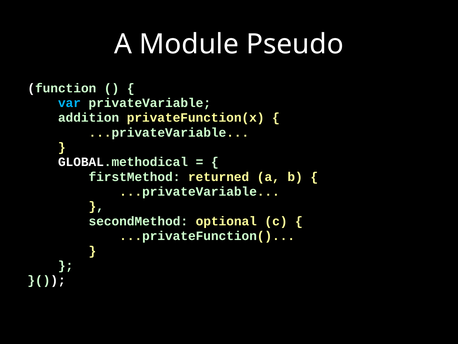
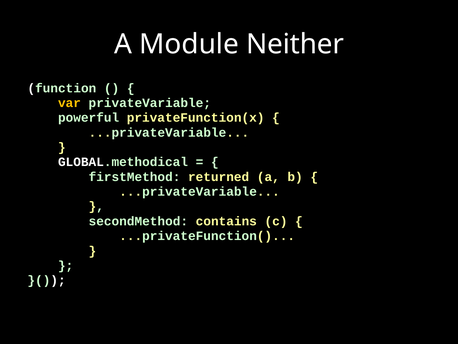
Pseudo: Pseudo -> Neither (295, 44)
var colour: light blue -> yellow (69, 103)
addition: addition -> powerful (89, 118)
optional: optional -> contains (226, 221)
